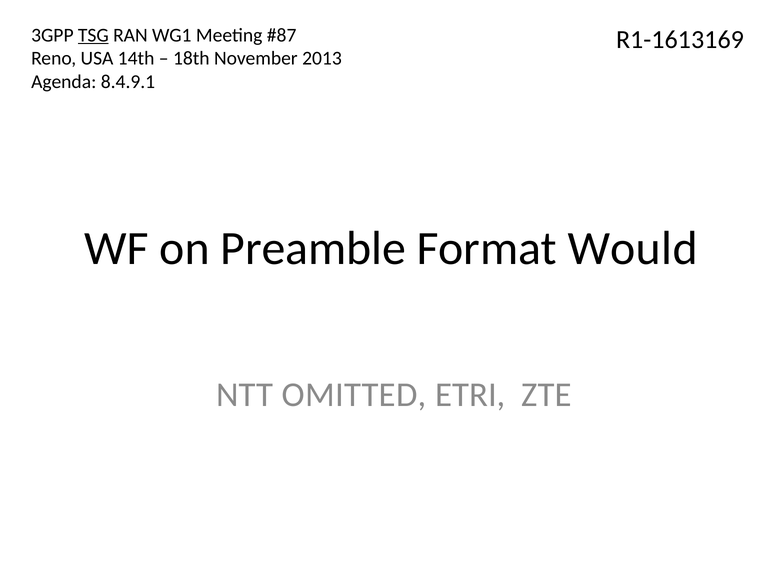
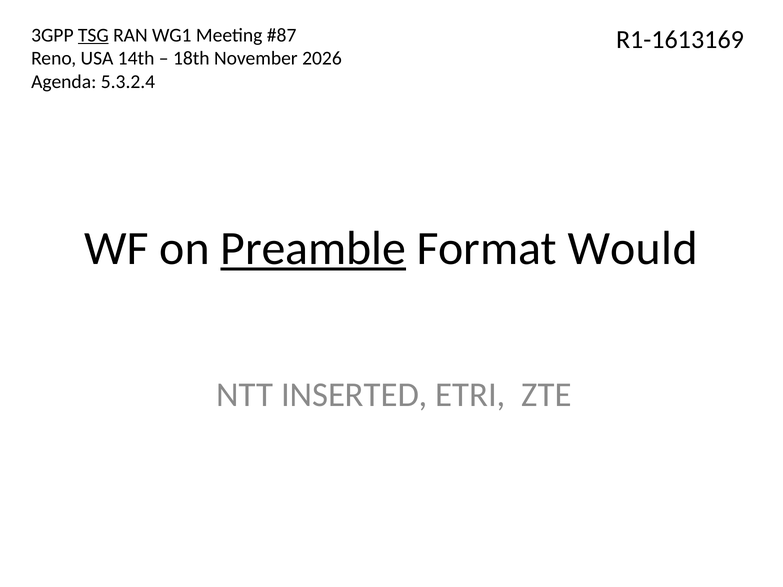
2013: 2013 -> 2026 (322, 59)
8.4.9.1: 8.4.9.1 -> 5.3.2.4 (128, 82)
Preamble underline: none -> present (313, 249)
OMITTED: OMITTED -> INSERTED (354, 395)
